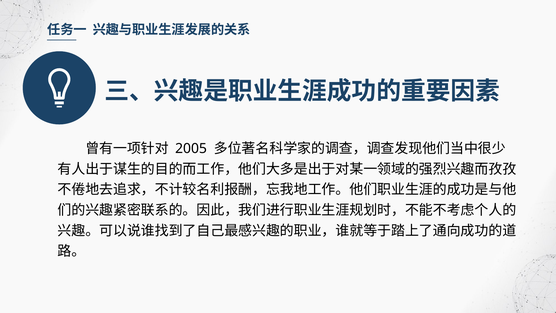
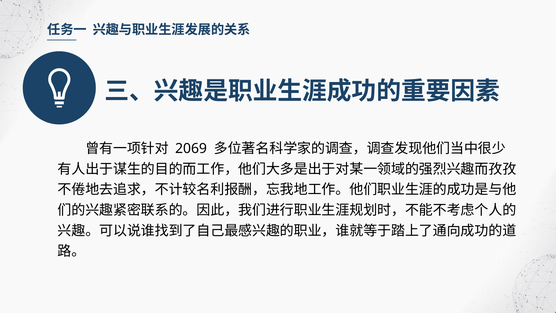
2005: 2005 -> 2069 (191, 148)
